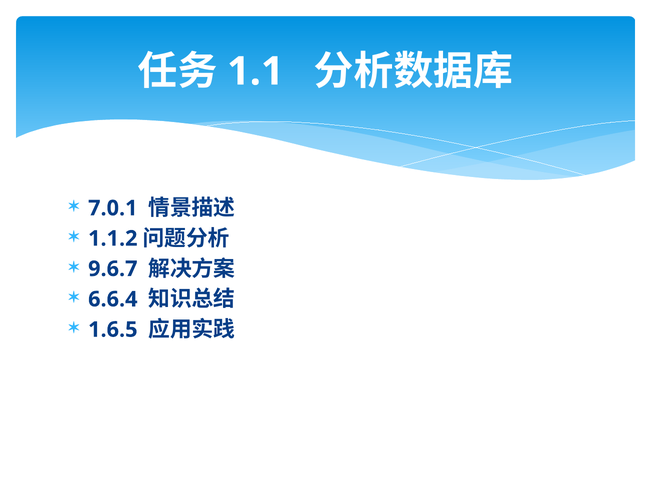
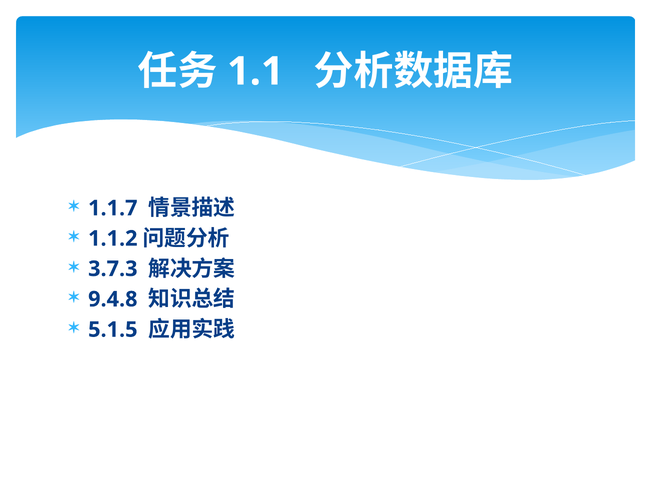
7.0.1: 7.0.1 -> 1.1.7 (113, 208)
9.6.7: 9.6.7 -> 3.7.3 (113, 269)
6.6.4: 6.6.4 -> 9.4.8 (113, 299)
1.6.5: 1.6.5 -> 5.1.5 (113, 330)
